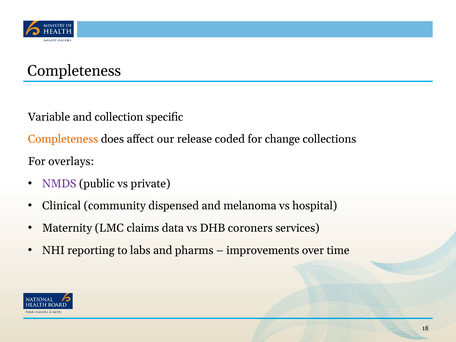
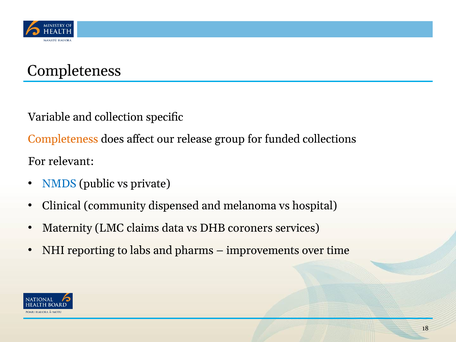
coded: coded -> group (230, 139)
change: change -> funded (282, 139)
overlays: overlays -> relevant (71, 161)
NMDS colour: purple -> blue (59, 184)
